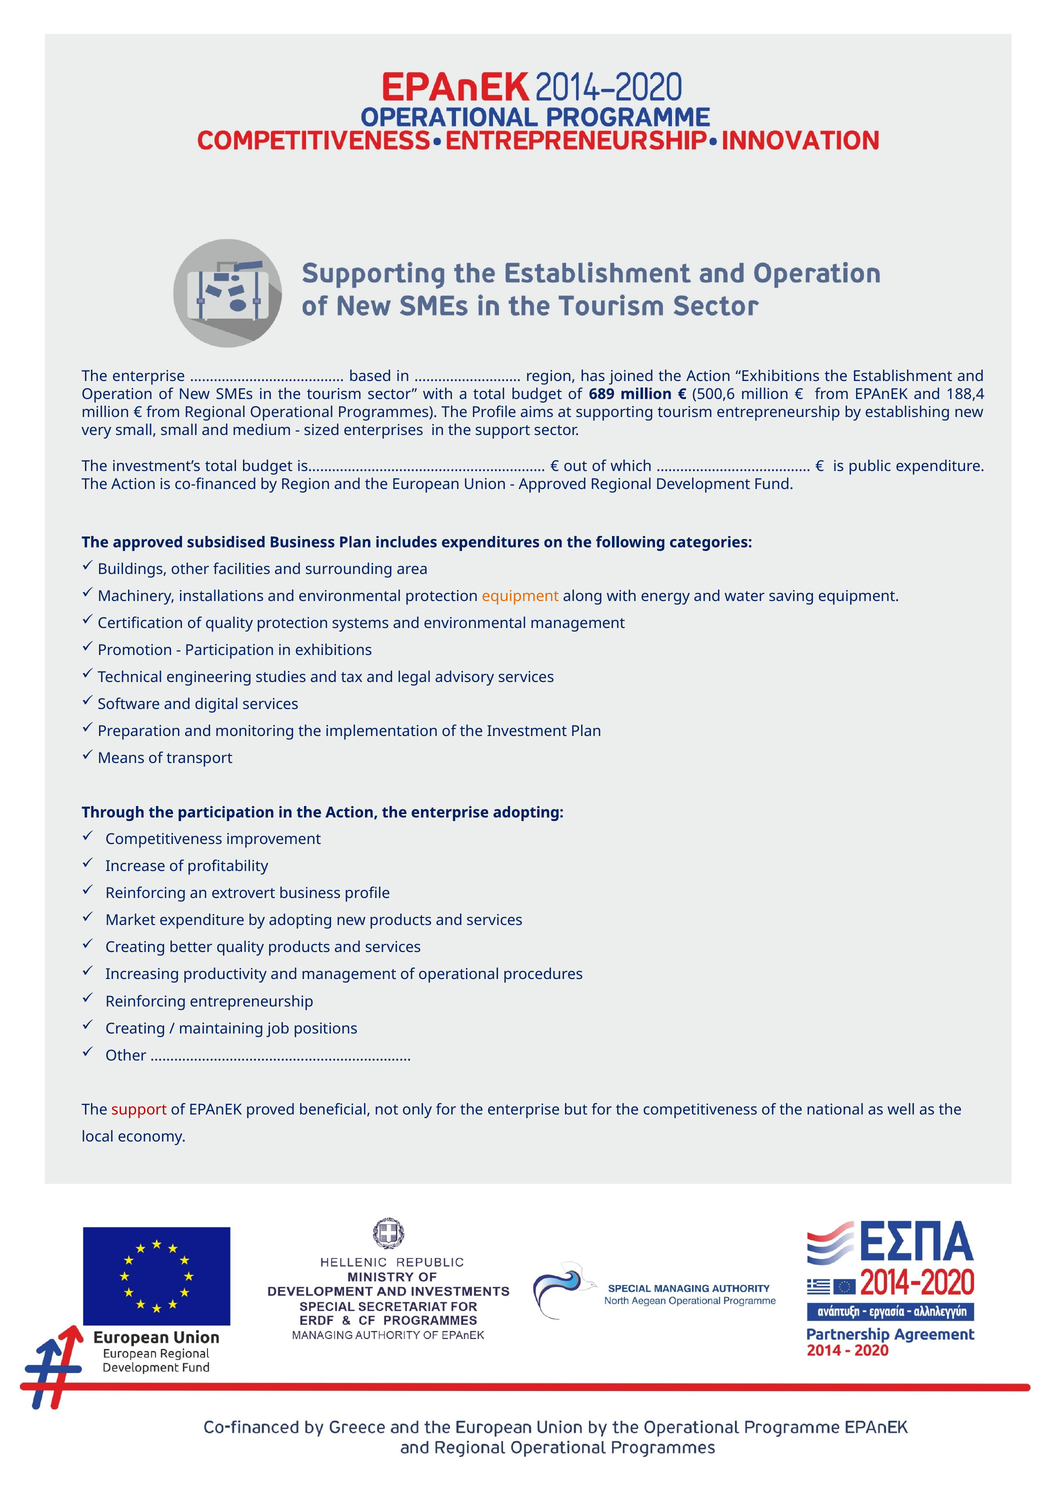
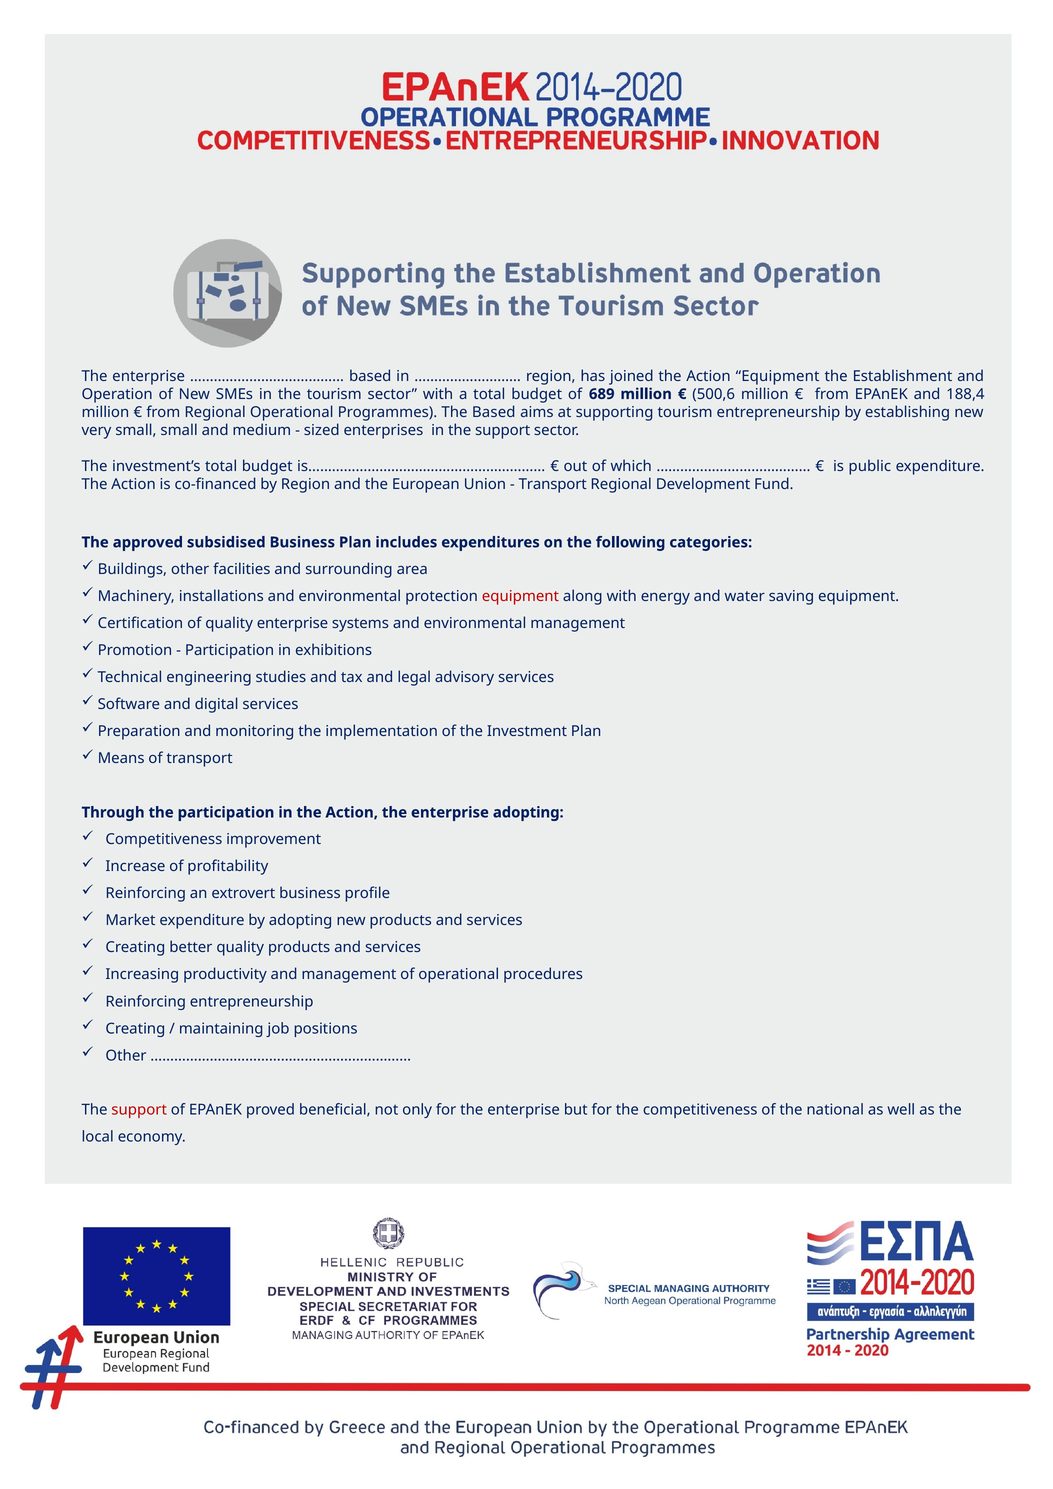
Action Exhibitions: Exhibitions -> Equipment (778, 376)
The Profile: Profile -> Based (494, 412)
Approved: Approved -> Transport (553, 484)
equipment colour: orange -> red (520, 596)
quality protection: protection -> enterprise (292, 623)
